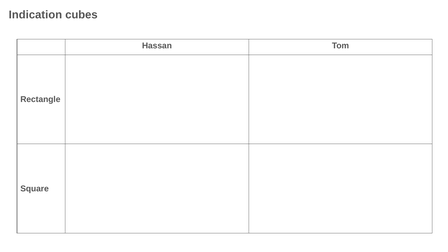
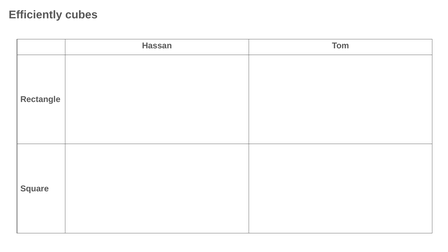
Indication: Indication -> Efficiently (35, 15)
